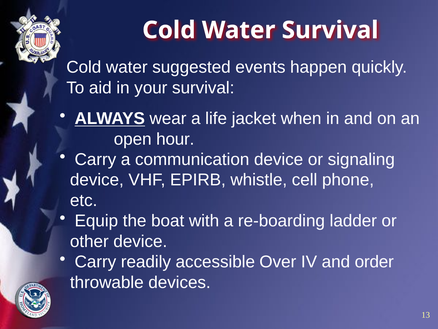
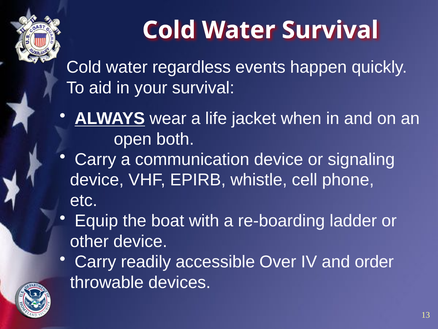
suggested: suggested -> regardless (192, 67)
hour: hour -> both (175, 139)
